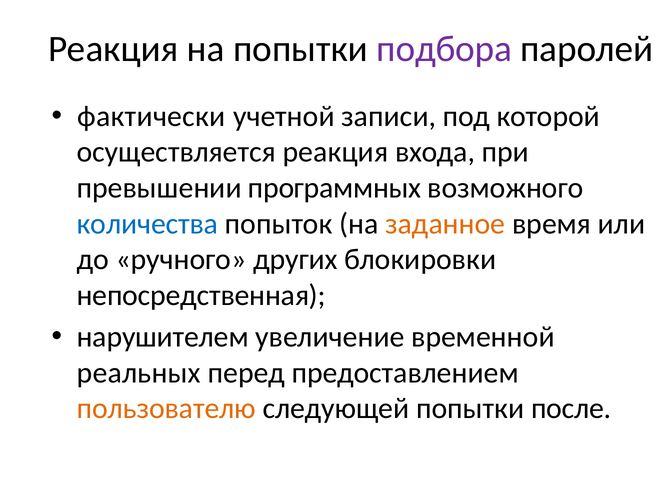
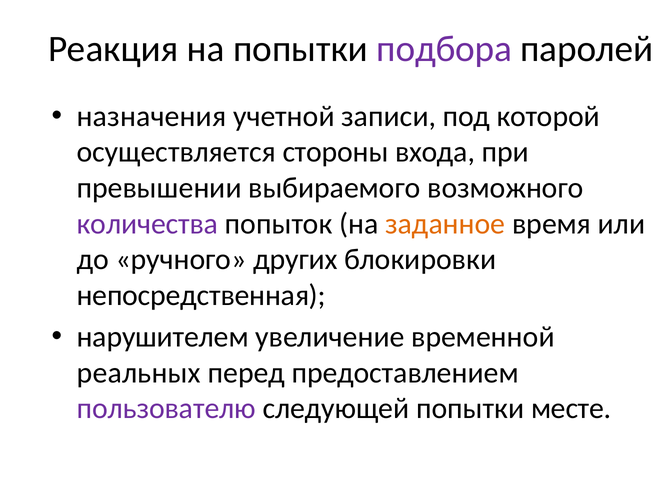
фактически: фактически -> назначения (151, 116)
осуществляется реакция: реакция -> стороны (336, 152)
программных: программных -> выбираемого (334, 188)
количества colour: blue -> purple (148, 224)
пользователю colour: orange -> purple (166, 409)
после: после -> месте (571, 409)
